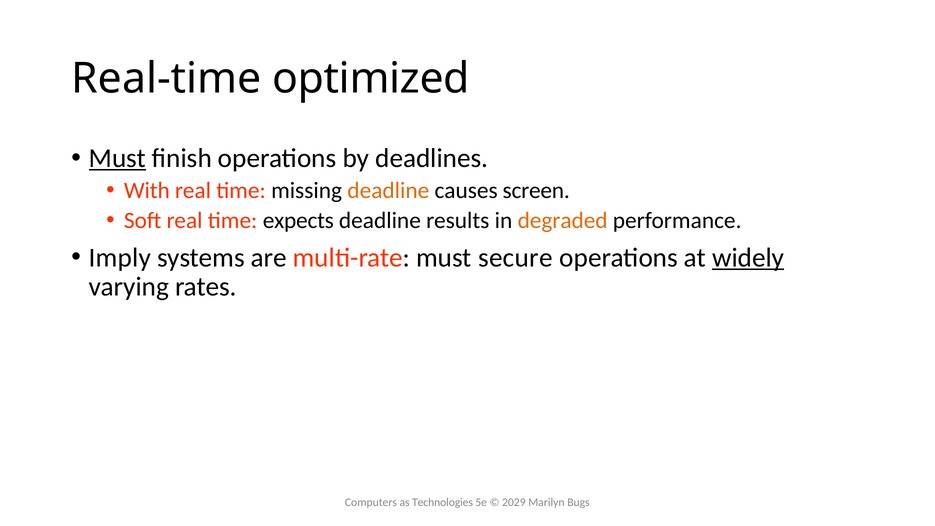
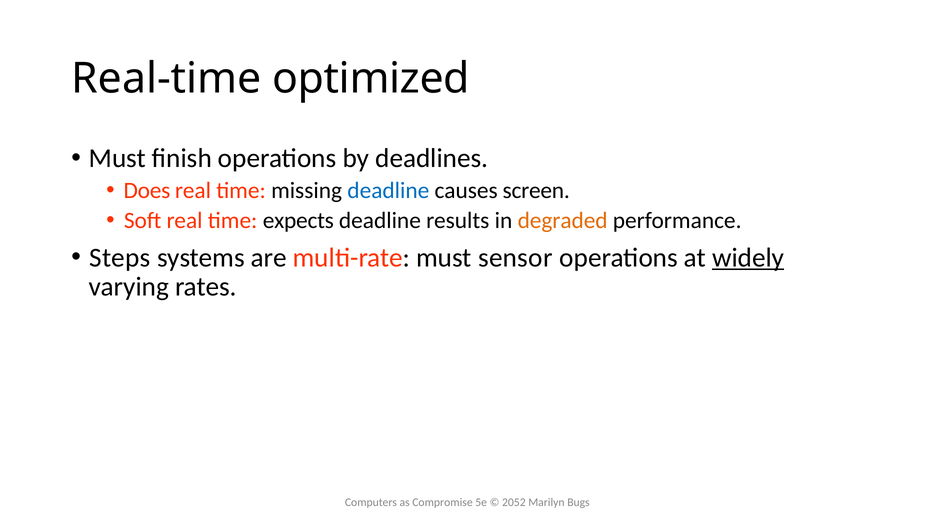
Must underline: present -> none (117, 158)
With: With -> Does (147, 190)
deadline colour: orange -> blue (388, 190)
Imply: Imply -> Steps (120, 257)
secure: secure -> sensor (515, 257)
Technologies: Technologies -> Compromise (442, 502)
2029: 2029 -> 2052 (514, 502)
